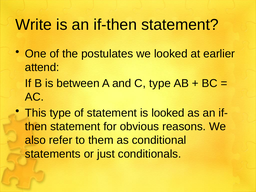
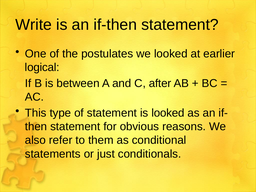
attend: attend -> logical (42, 67)
C type: type -> after (160, 83)
